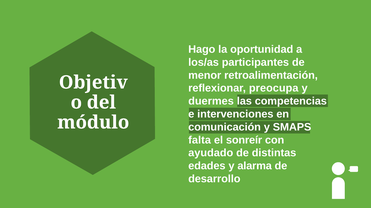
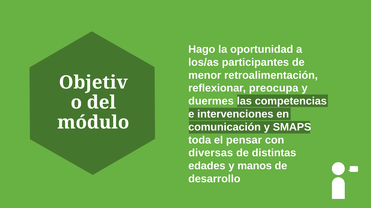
falta: falta -> toda (200, 140)
sonreír: sonreír -> pensar (244, 140)
ayudado: ayudado -> diversas (211, 153)
alarma: alarma -> manos (255, 166)
